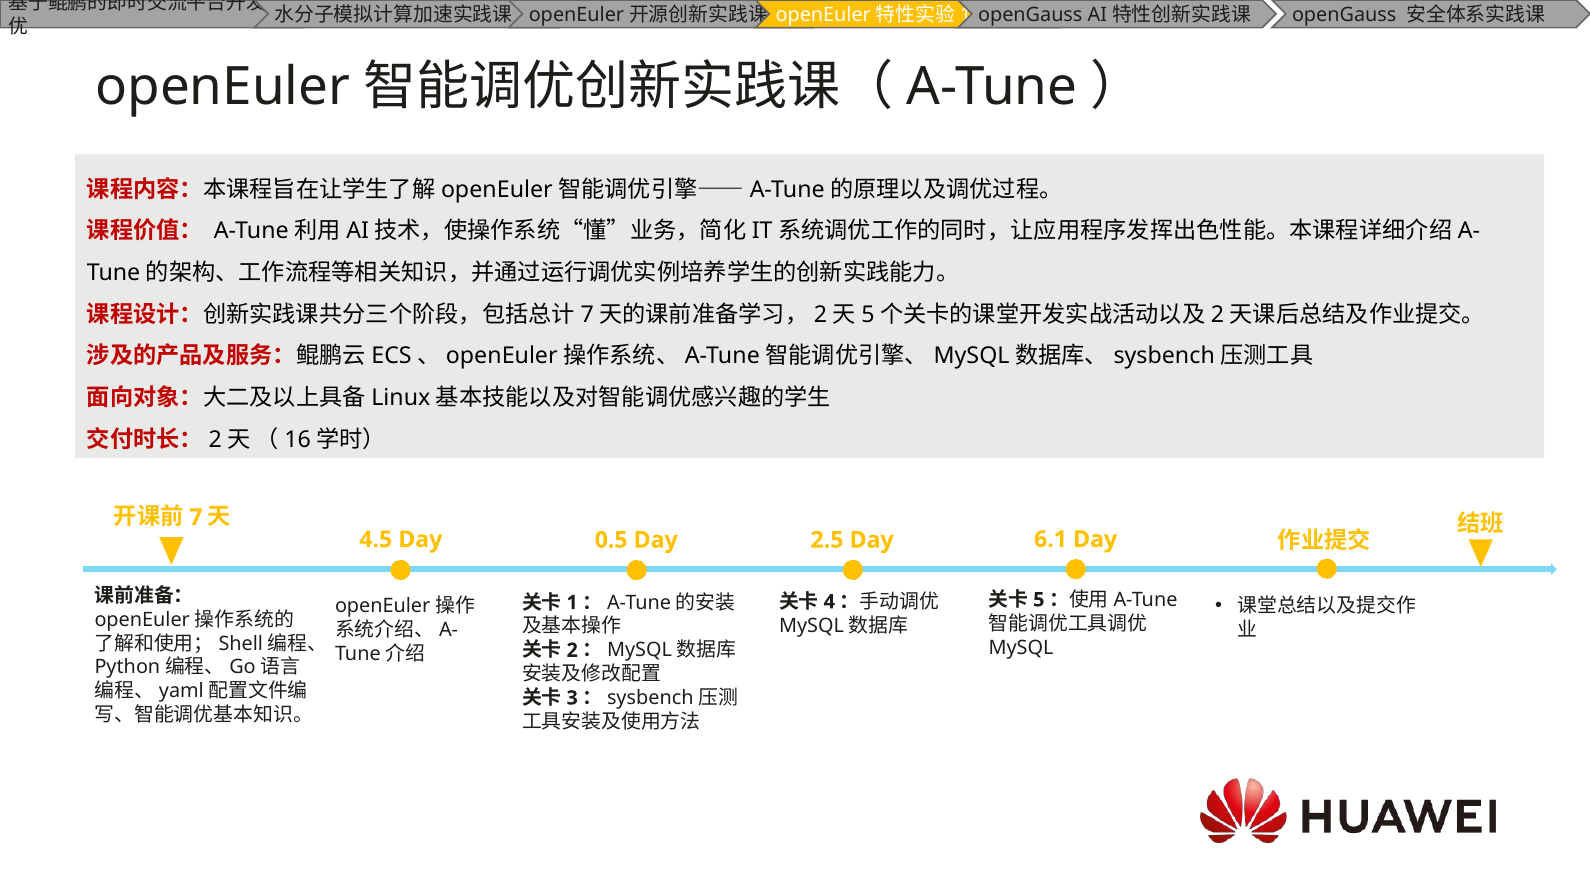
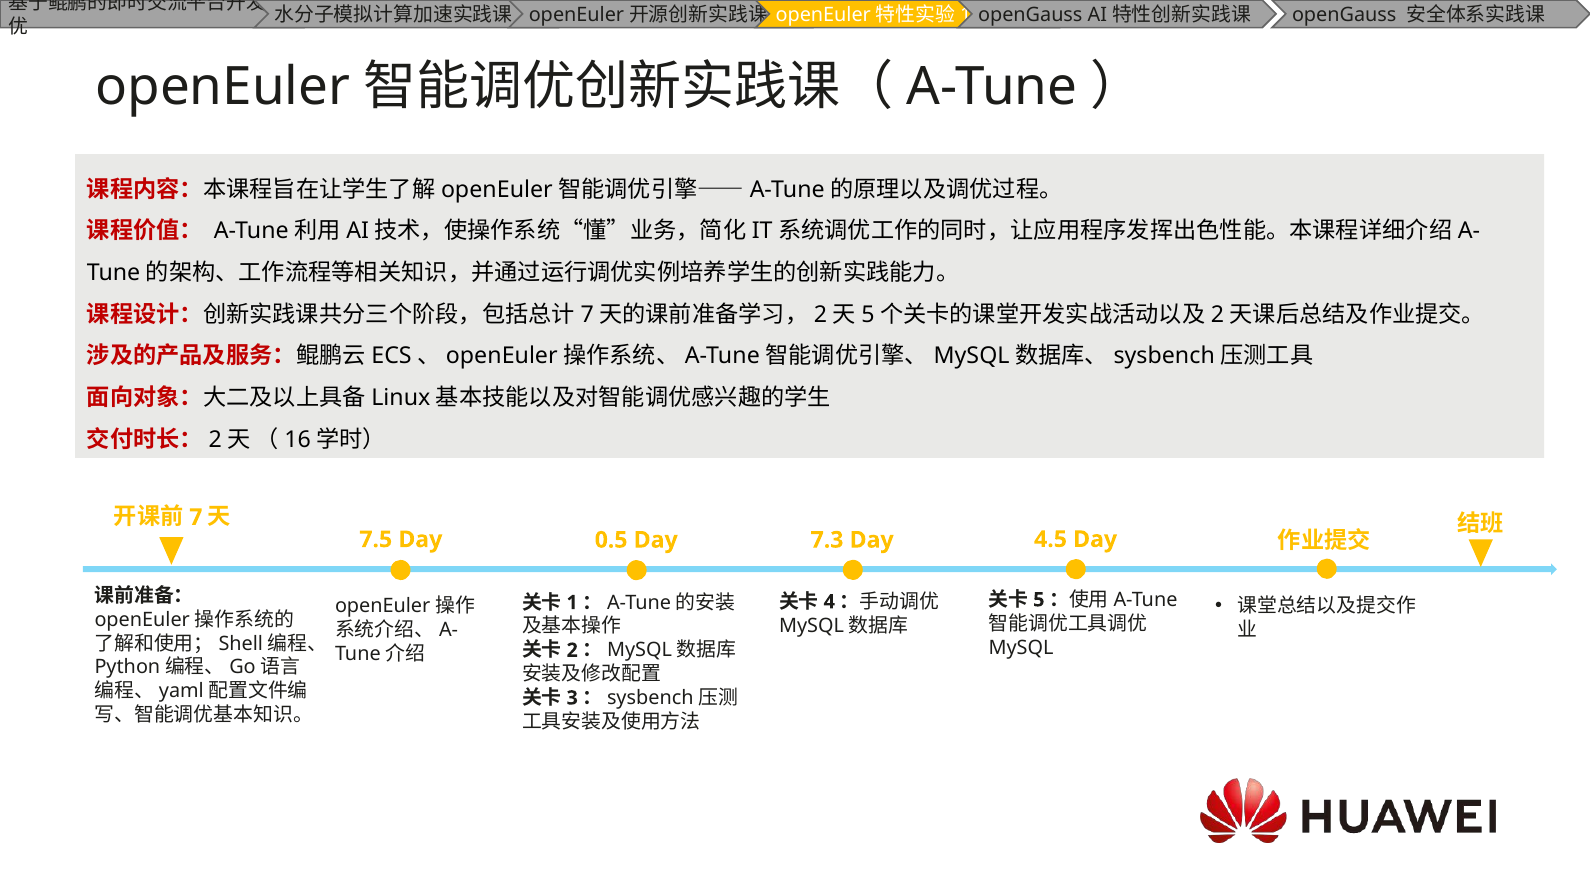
6.1: 6.1 -> 4.5 (1051, 539)
4.5: 4.5 -> 7.5 (376, 540)
2.5: 2.5 -> 7.3 (827, 540)
